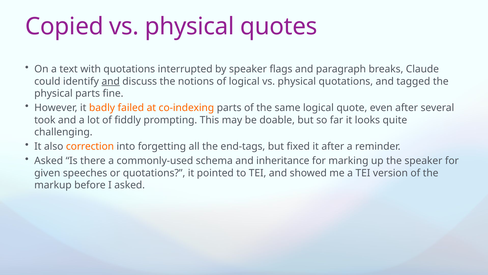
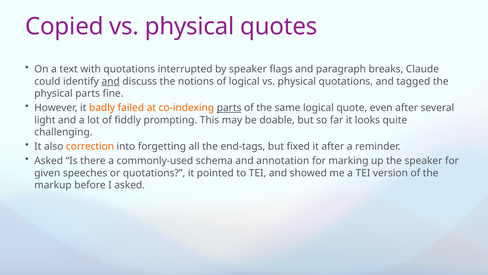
parts underline: none -> present (229, 108)
took: took -> light (45, 120)
inheritance: inheritance -> annotation (283, 161)
